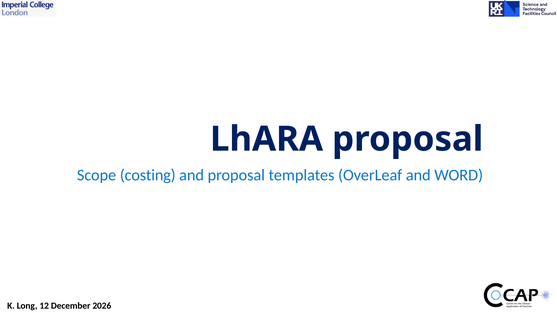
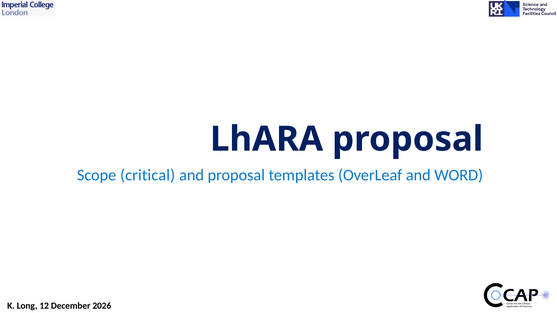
costing: costing -> critical (148, 175)
